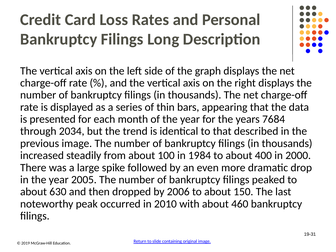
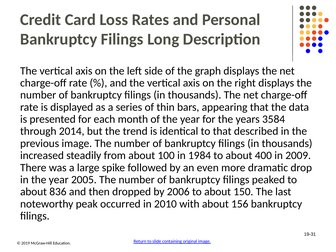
76: 76 -> 35 (268, 119)
2034: 2034 -> 2014 (72, 131)
2000: 2000 -> 2009 (298, 155)
630: 630 -> 836 (58, 192)
460: 460 -> 156 (240, 204)
